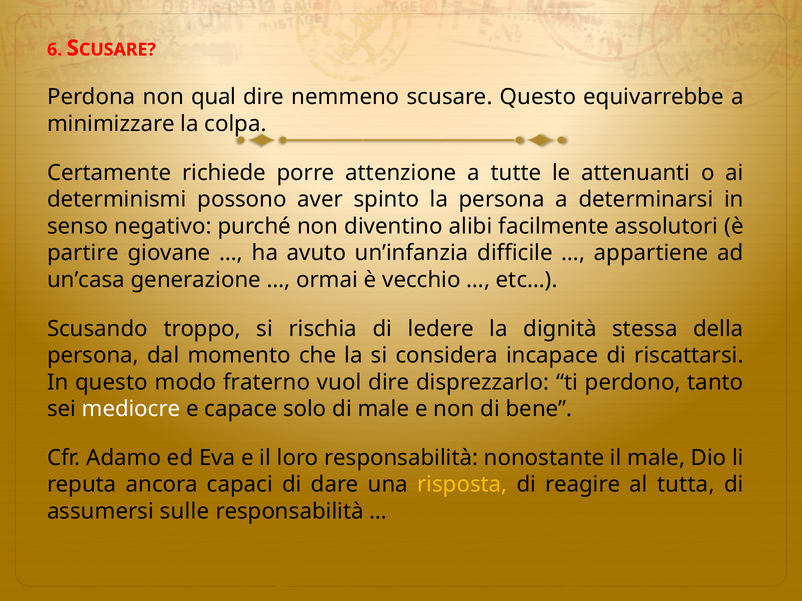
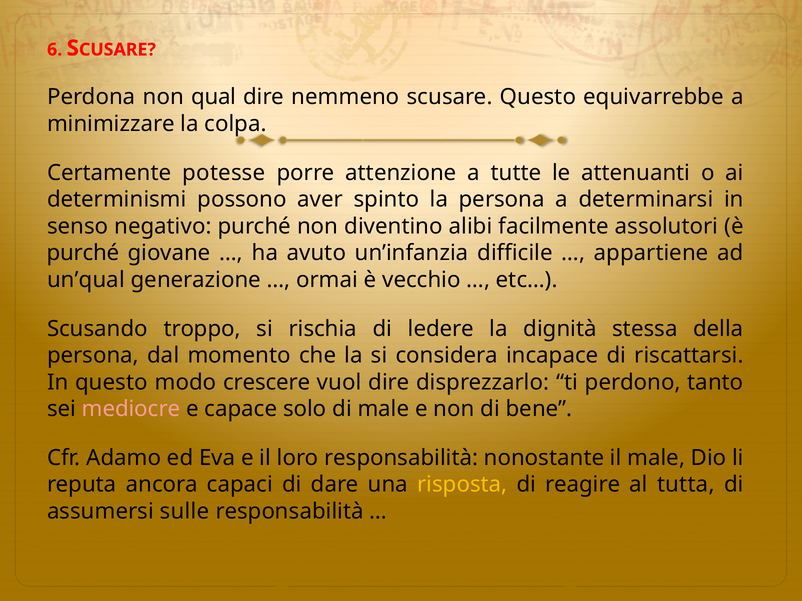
richiede: richiede -> potesse (224, 173)
partire: partire -> purché (83, 253)
un’casa: un’casa -> un’qual (86, 280)
fraterno: fraterno -> crescere (267, 382)
mediocre colour: white -> pink (131, 409)
